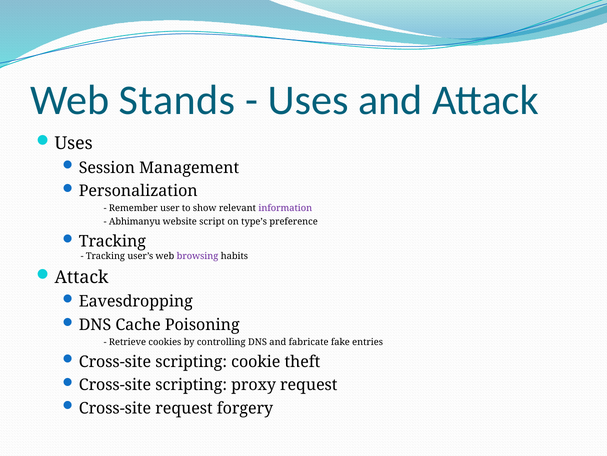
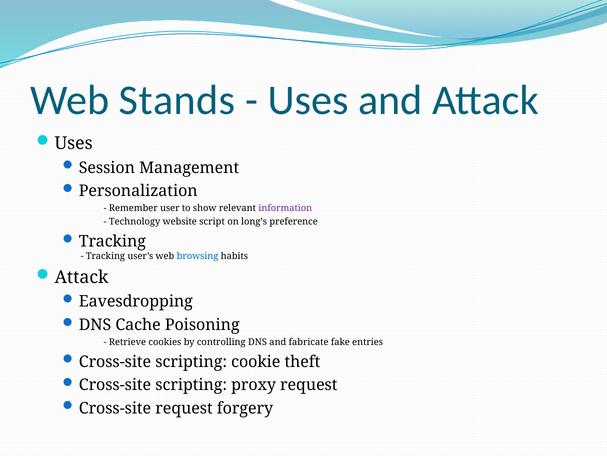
Abhimanyu: Abhimanyu -> Technology (135, 221)
type’s: type’s -> long’s (254, 221)
browsing colour: purple -> blue (198, 256)
